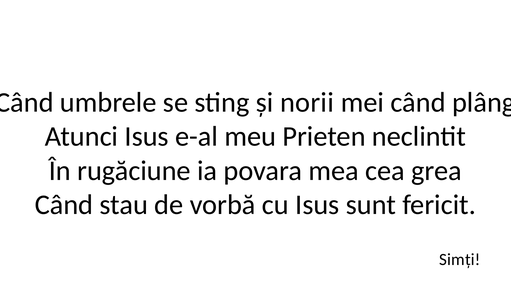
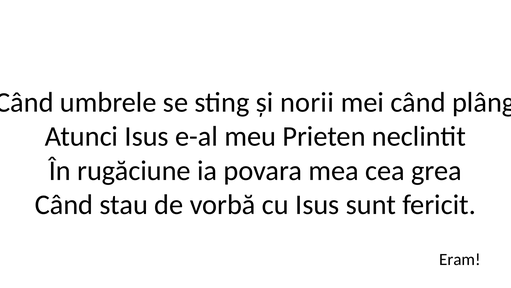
Simți: Simți -> Eram (460, 259)
